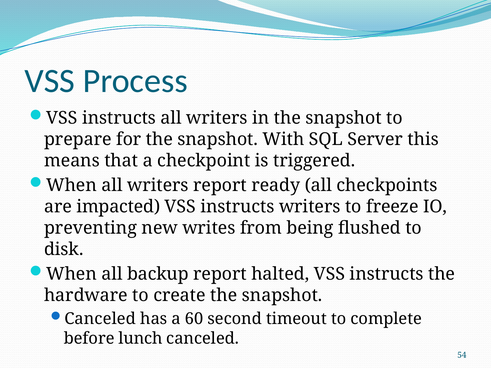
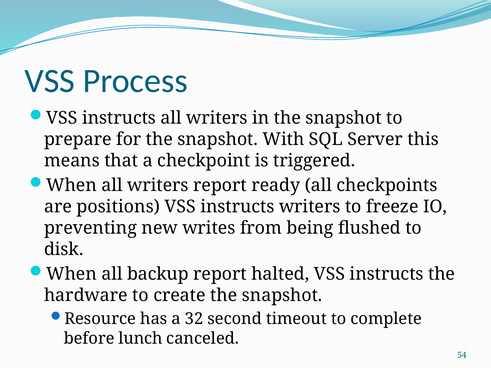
impacted: impacted -> positions (118, 207)
Canceled: Canceled -> Resource (100, 319)
60: 60 -> 32 (194, 319)
